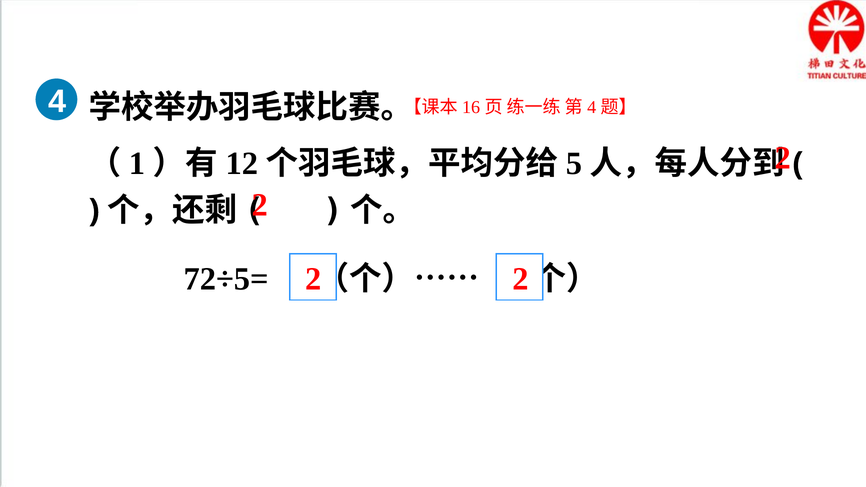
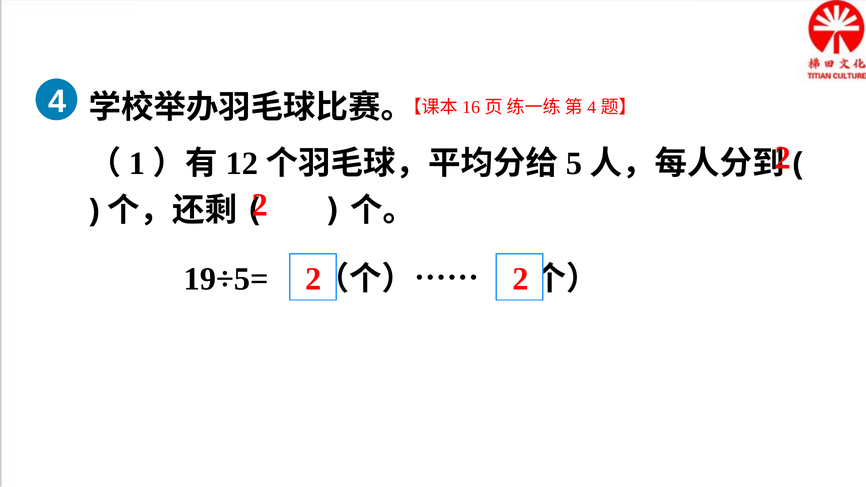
72÷5=: 72÷5= -> 19÷5= (226, 279)
